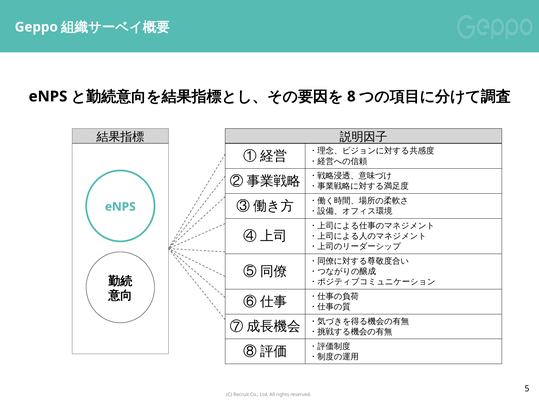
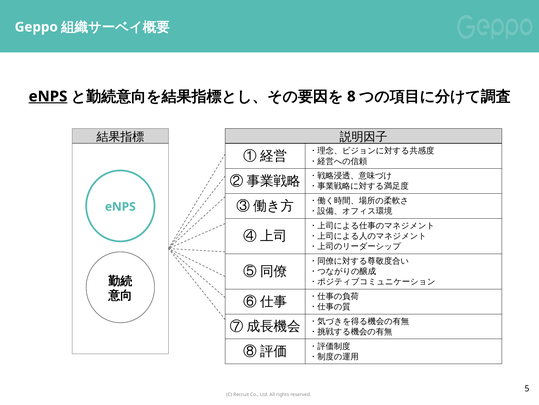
eNPS underline: none -> present (48, 96)
